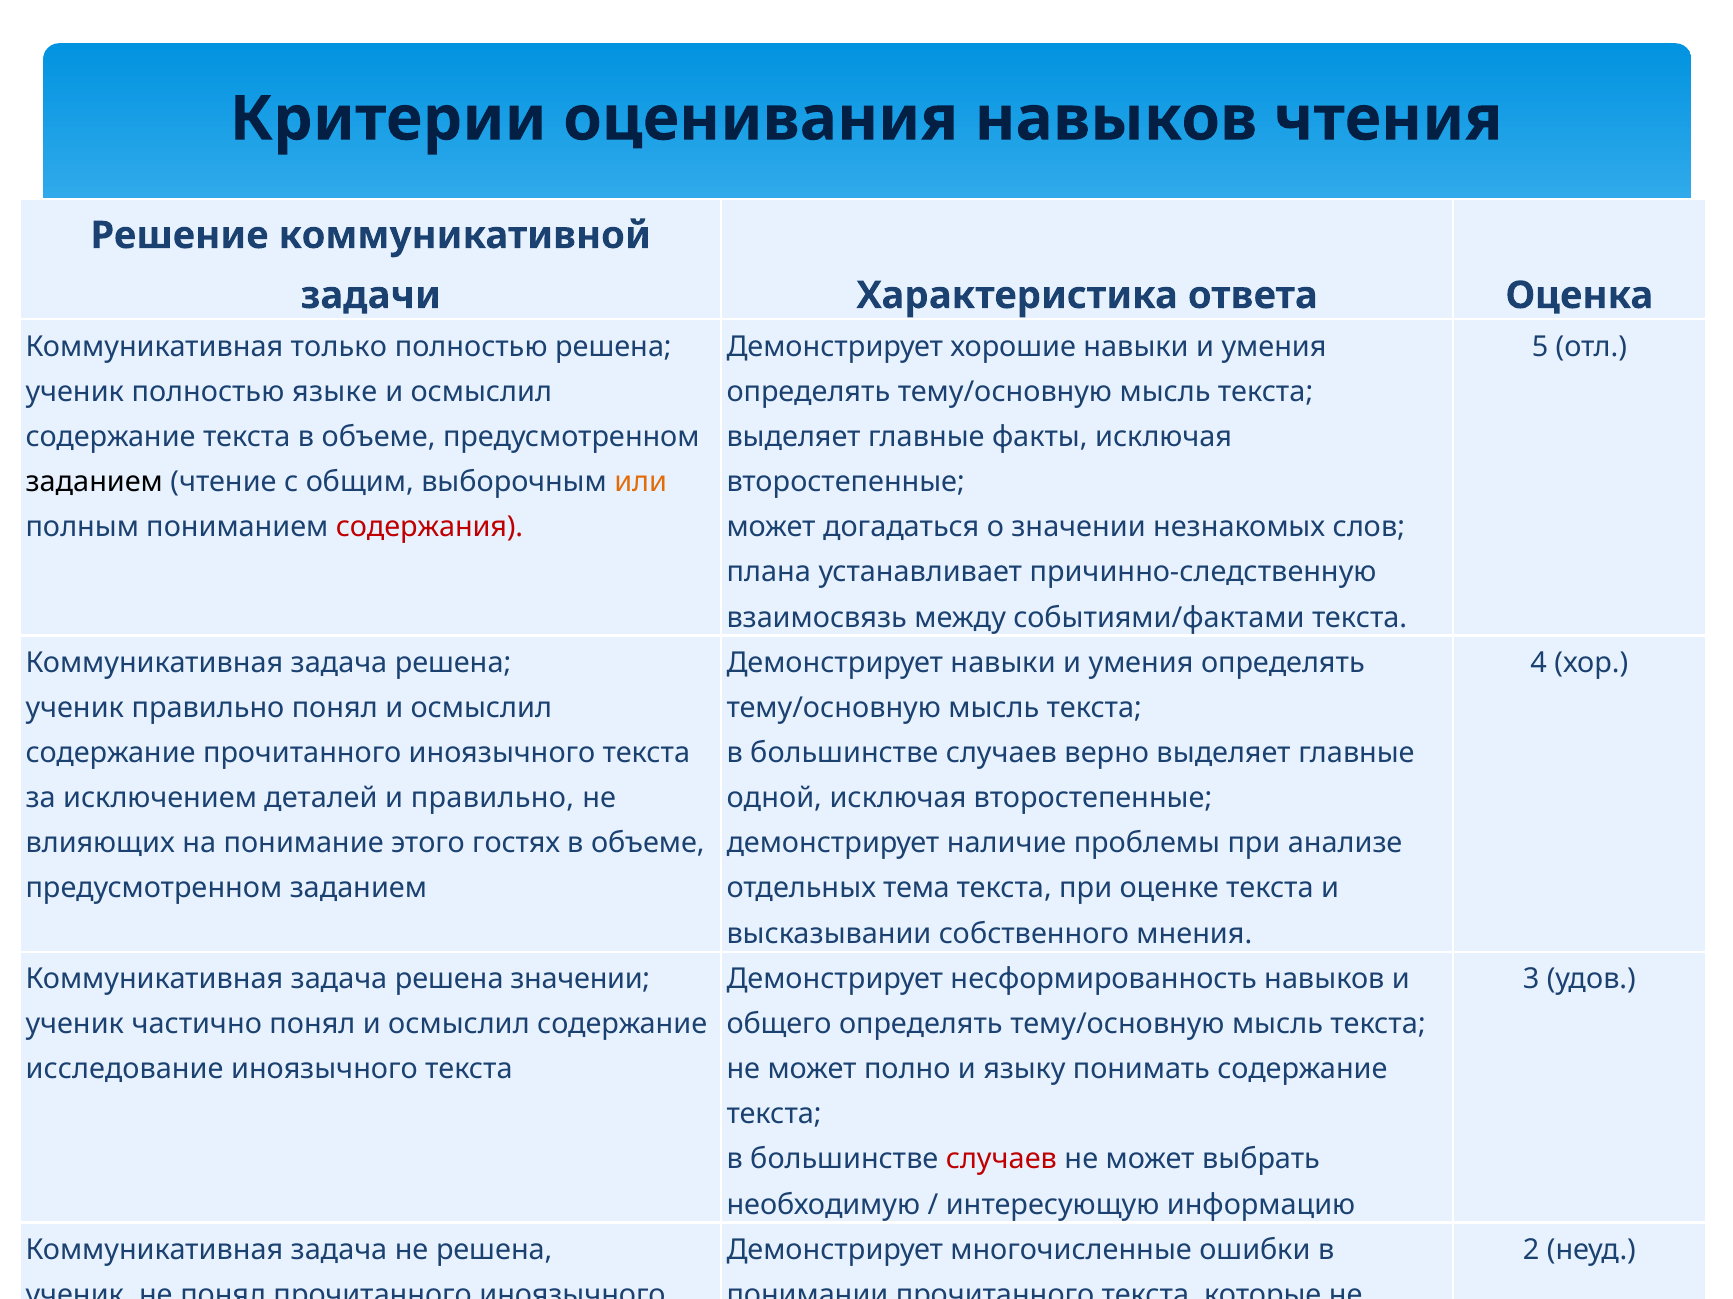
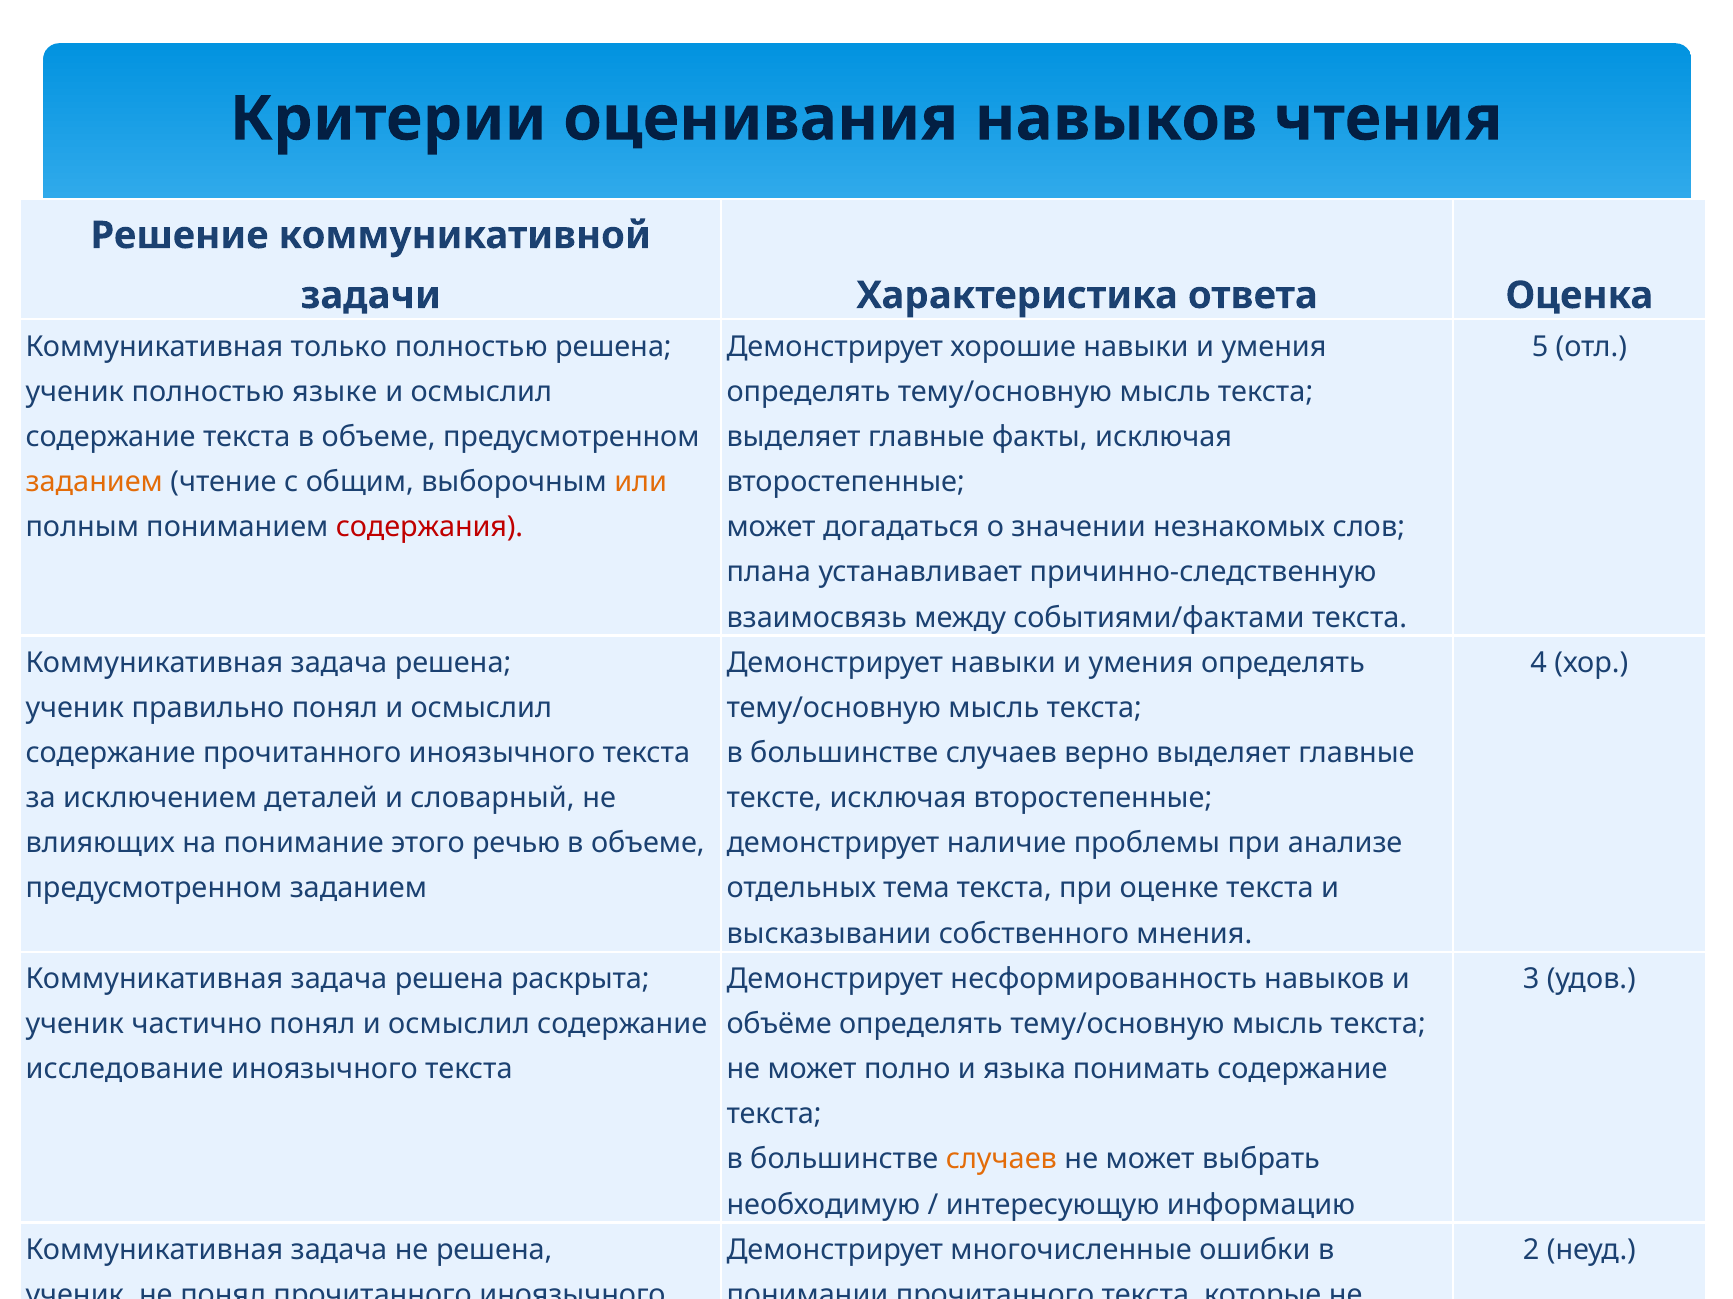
заданием colour: black -> orange (94, 482)
и правильно: правильно -> словарный (493, 799)
одной: одной -> тексте (774, 799)
гостях: гостях -> речью (516, 844)
решена значении: значении -> раскрыта (580, 979)
общего: общего -> объёме (779, 1025)
языку: языку -> языка (1024, 1070)
случаев colour: red -> orange (1001, 1160)
